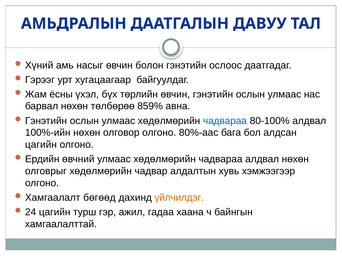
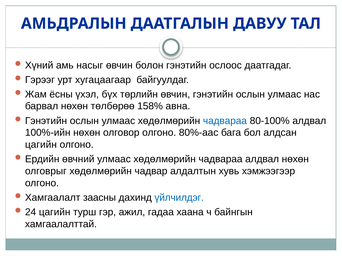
859%: 859% -> 158% (150, 106)
бөгөөд: бөгөөд -> заасны (100, 198)
үйлчилдэг colour: orange -> blue (179, 198)
